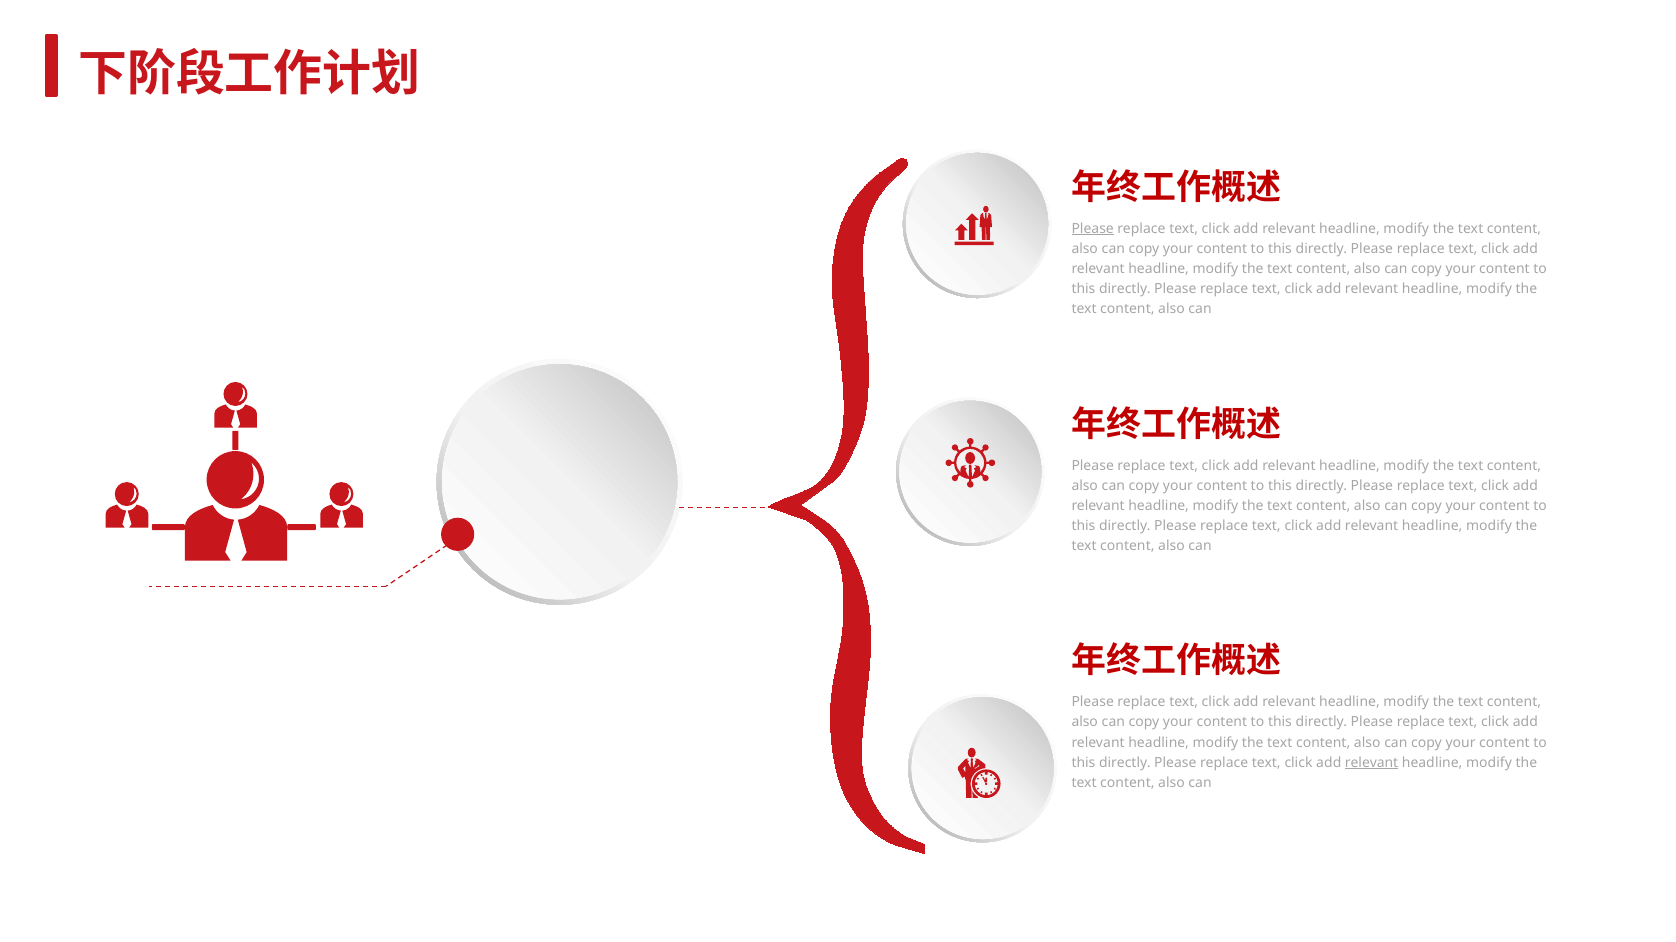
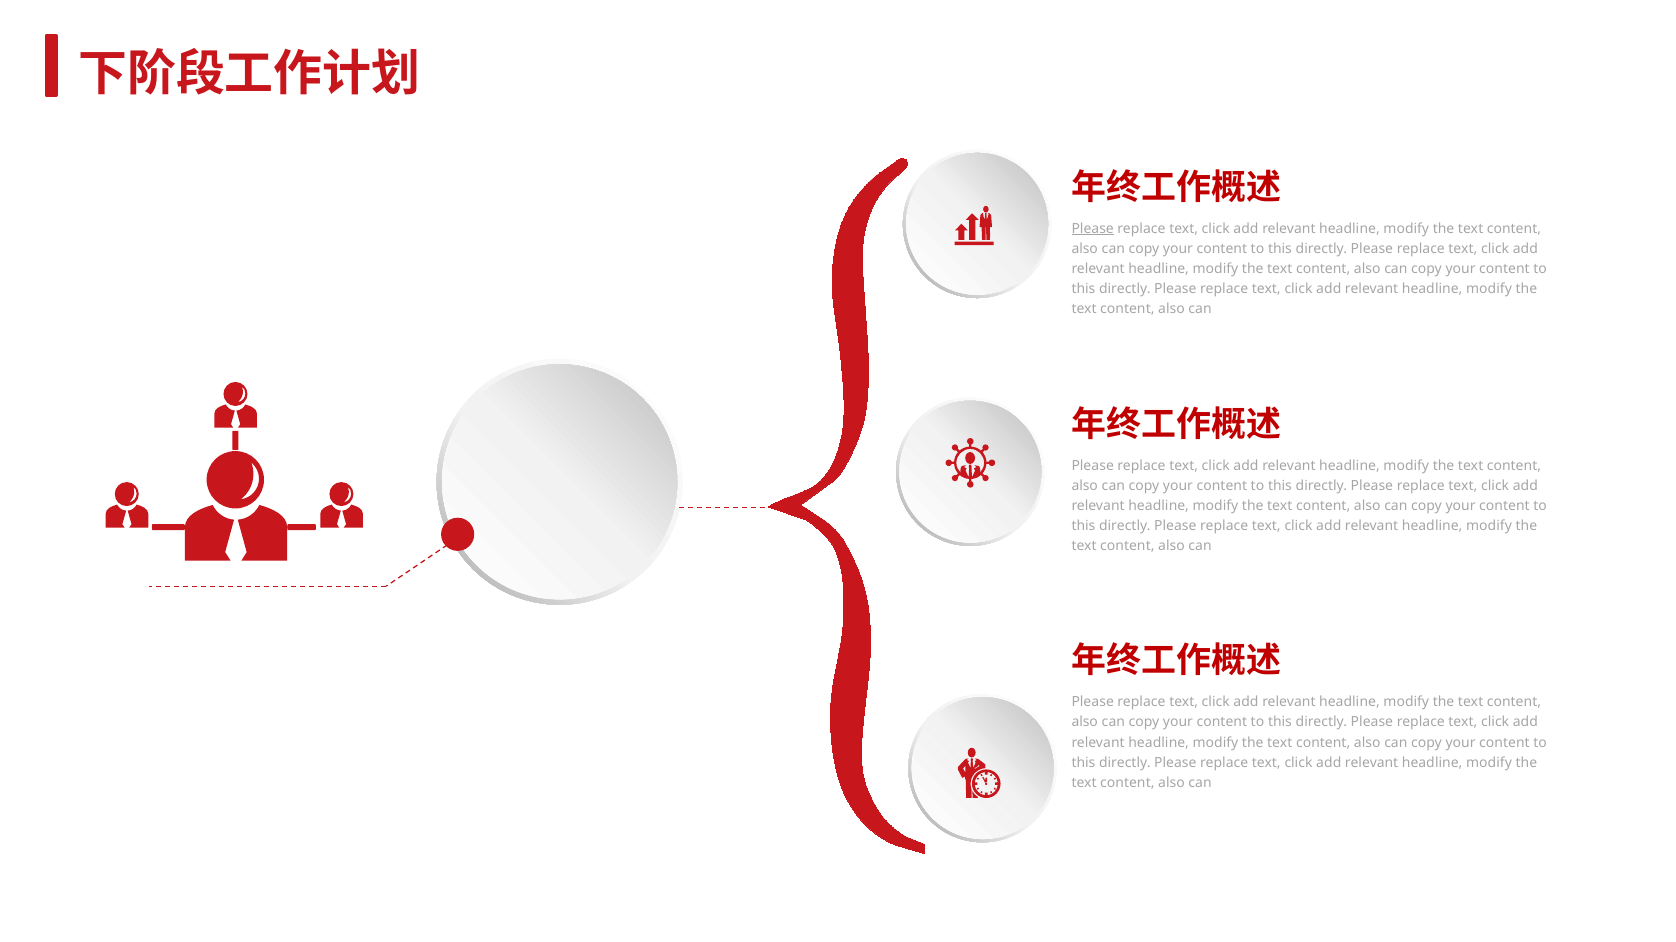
relevant underline: present -> none (1372, 763)
